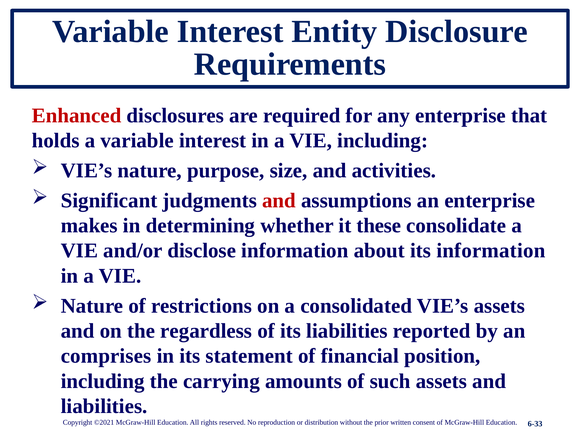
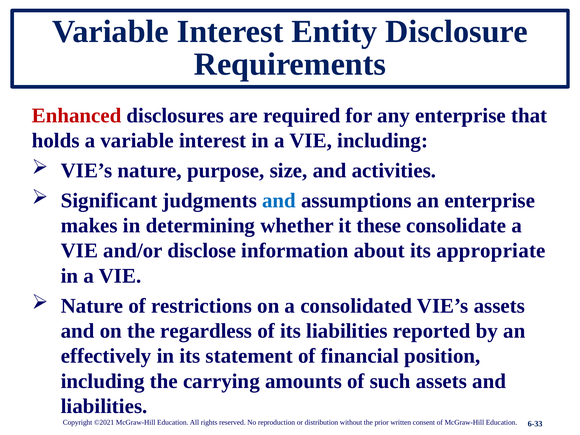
and colour: red -> blue (279, 200)
its information: information -> appropriate (491, 251)
comprises: comprises -> effectively (106, 356)
